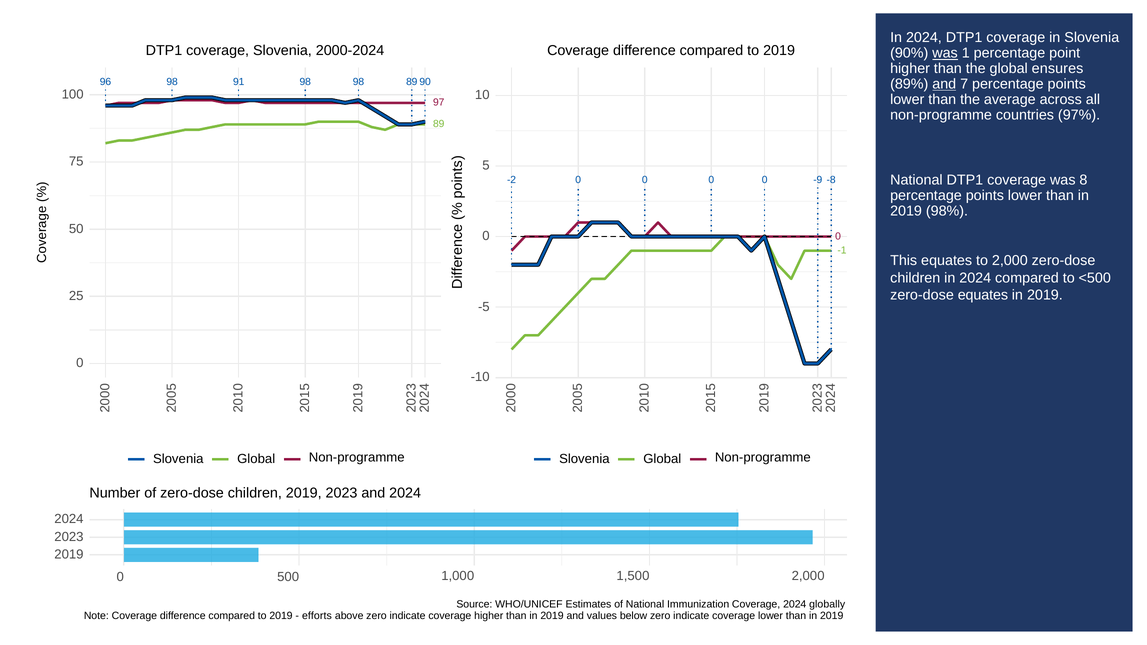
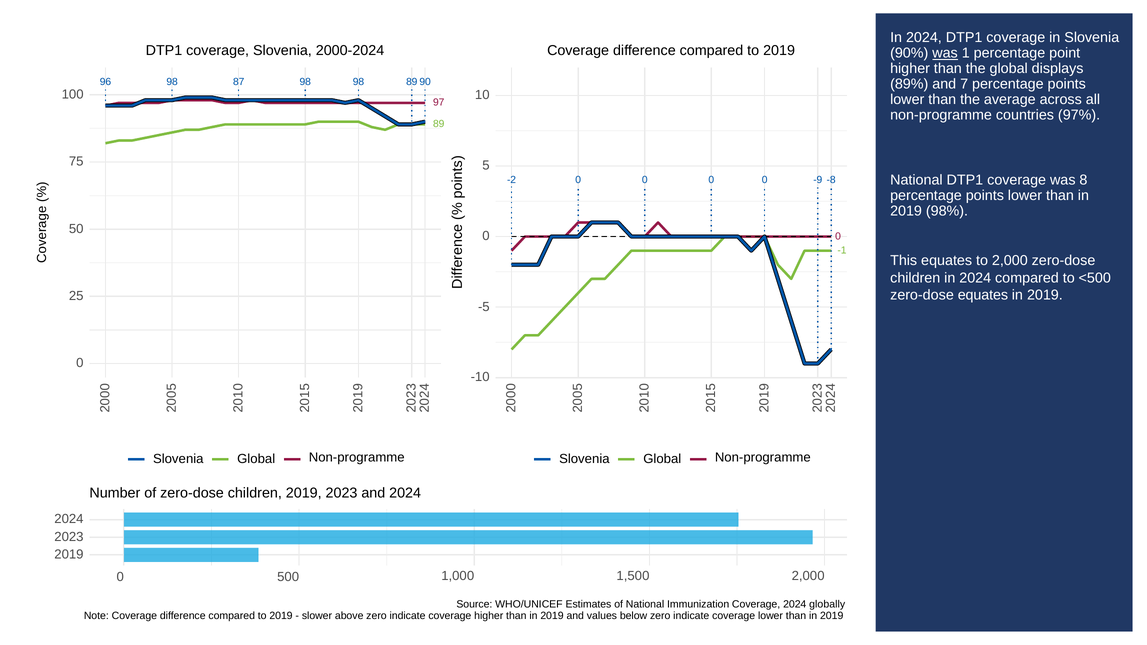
ensures: ensures -> displays (1058, 69)
91: 91 -> 87 (239, 82)
and underline: present -> none (944, 84)
efforts: efforts -> slower (317, 616)
